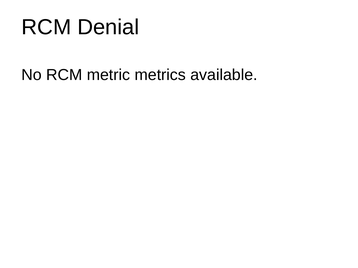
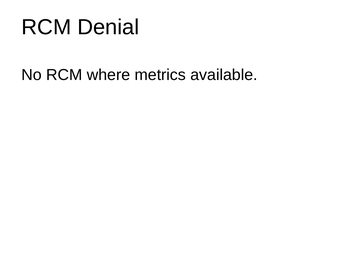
metric: metric -> where (109, 75)
